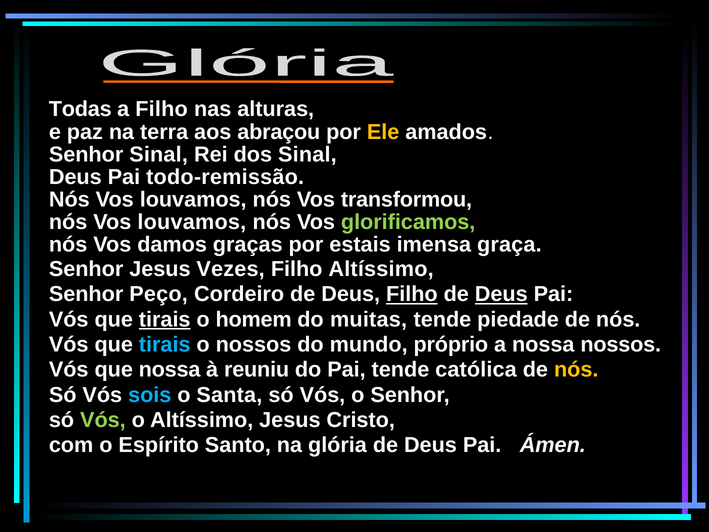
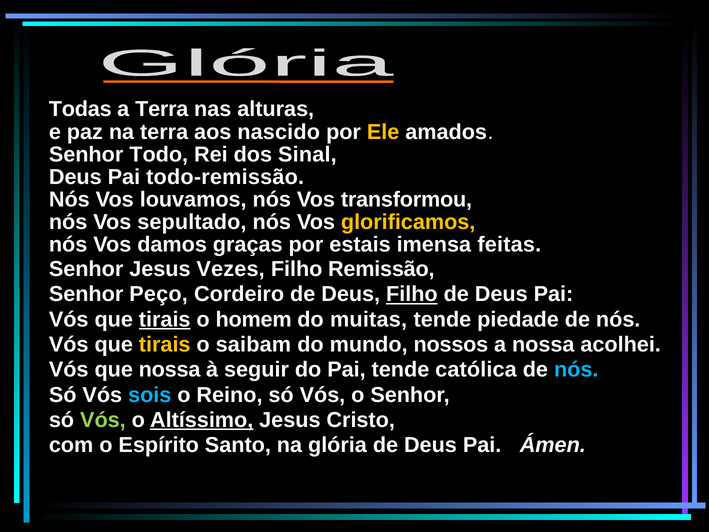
a Filho: Filho -> Terra (162, 109)
abraçou: abraçou -> nascido (279, 132)
Senhor Sinal: Sinal -> Todo (159, 154)
louvamos: louvamos -> sepultado (192, 222)
glorificamos colour: light green -> yellow (408, 222)
graça: graça -> feitas (509, 244)
Filho Altíssimo: Altíssimo -> Remissão (381, 269)
Deus underline: present -> none (501, 294)
tirais colour: light blue -> yellow (165, 344)
o nossos: nossos -> saibam (253, 344)
próprio: próprio -> nossos (451, 344)
nossa nossos: nossos -> acolhei (621, 344)
reuniu: reuniu -> seguir (256, 370)
nós colour: yellow -> light blue (576, 370)
Santa: Santa -> Reino (229, 395)
Altíssimo underline: none -> present (202, 420)
